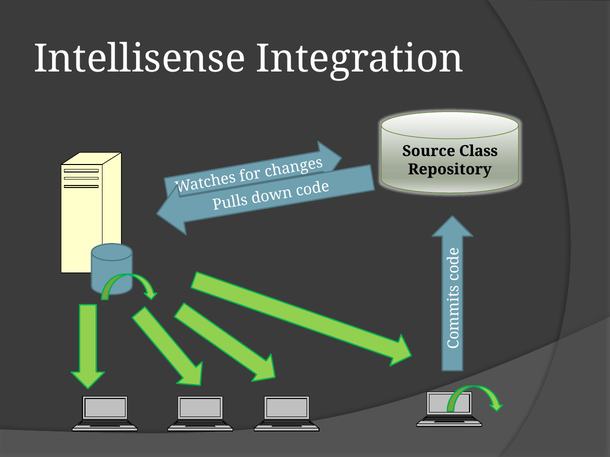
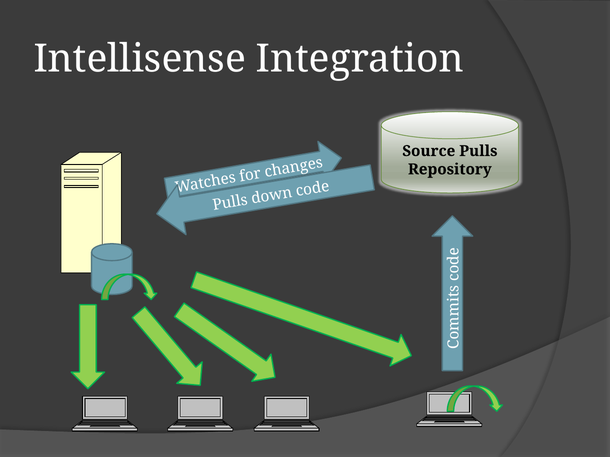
Source Class: Class -> Pulls (478, 151)
